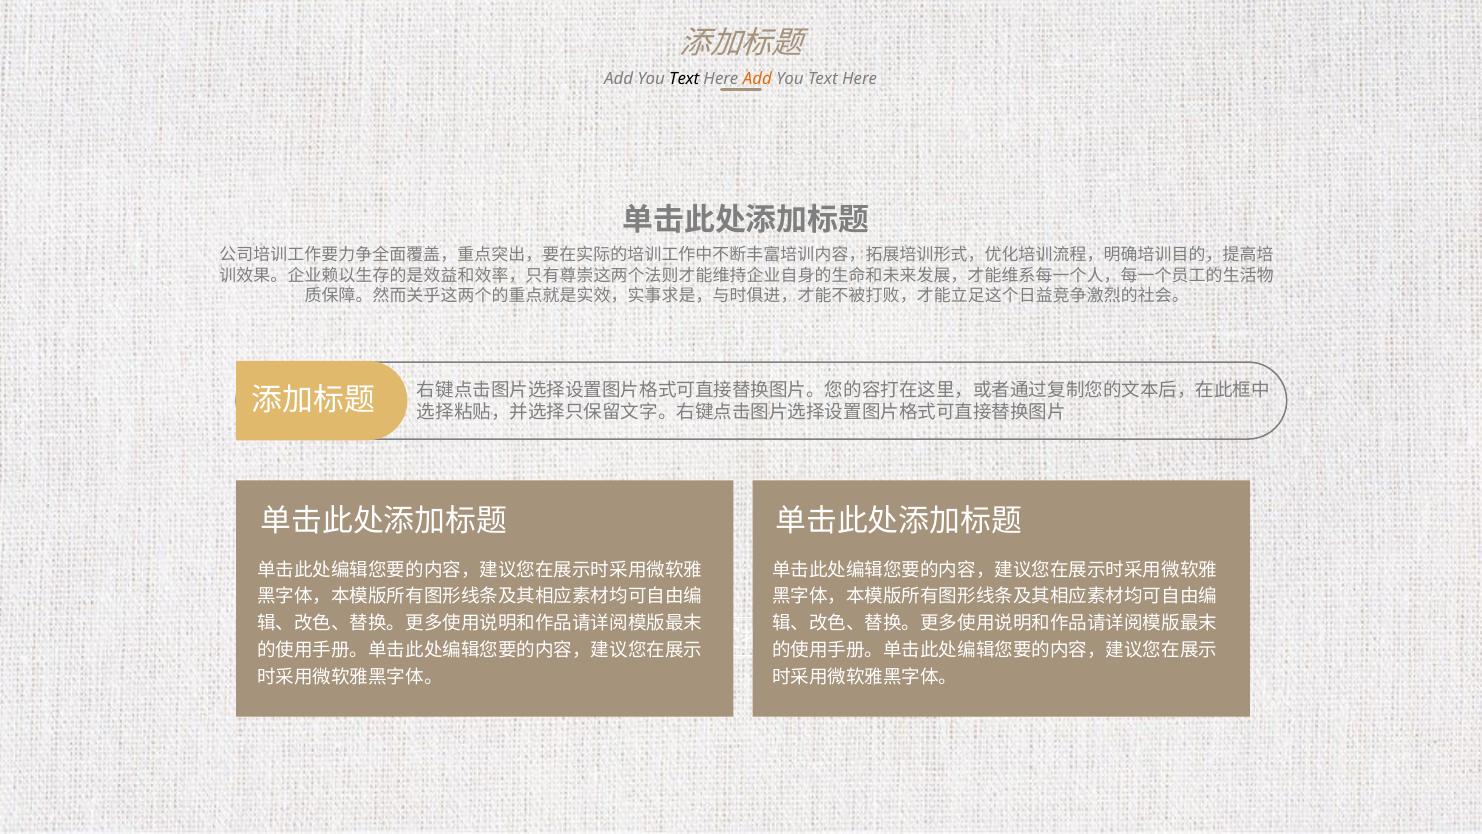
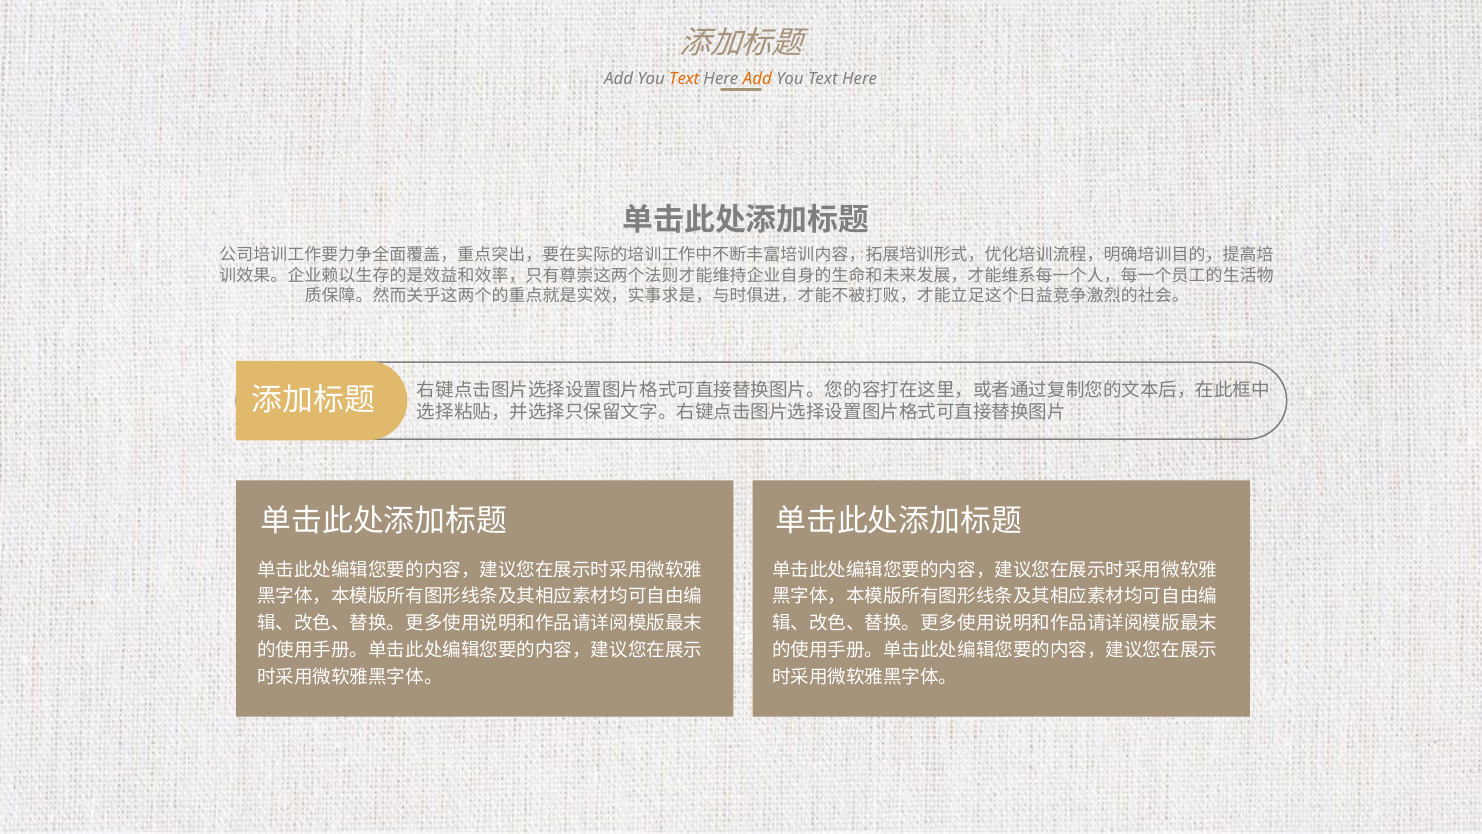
Text colour: black -> orange (684, 79)
